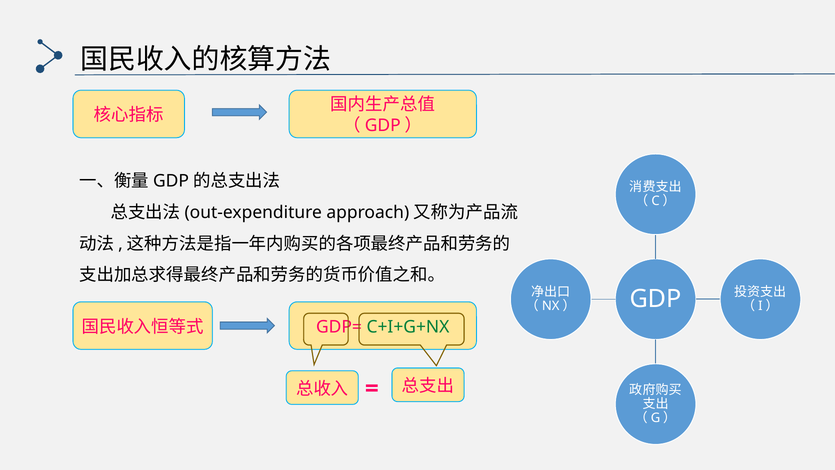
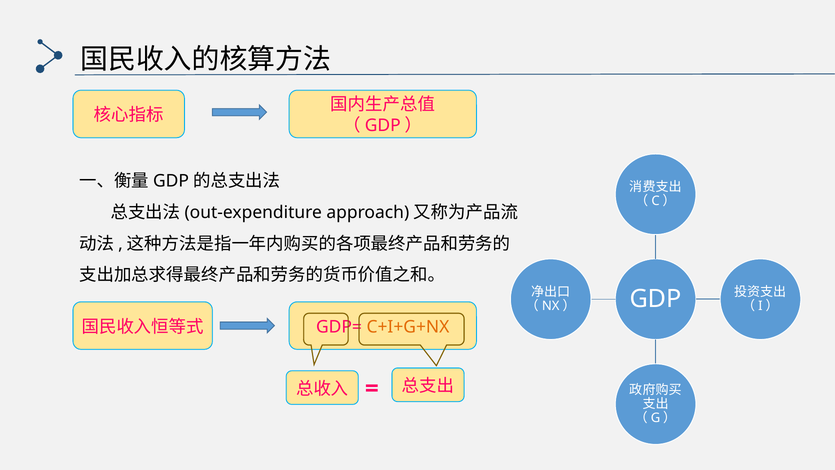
C+I+G+NX colour: green -> orange (408, 327)
